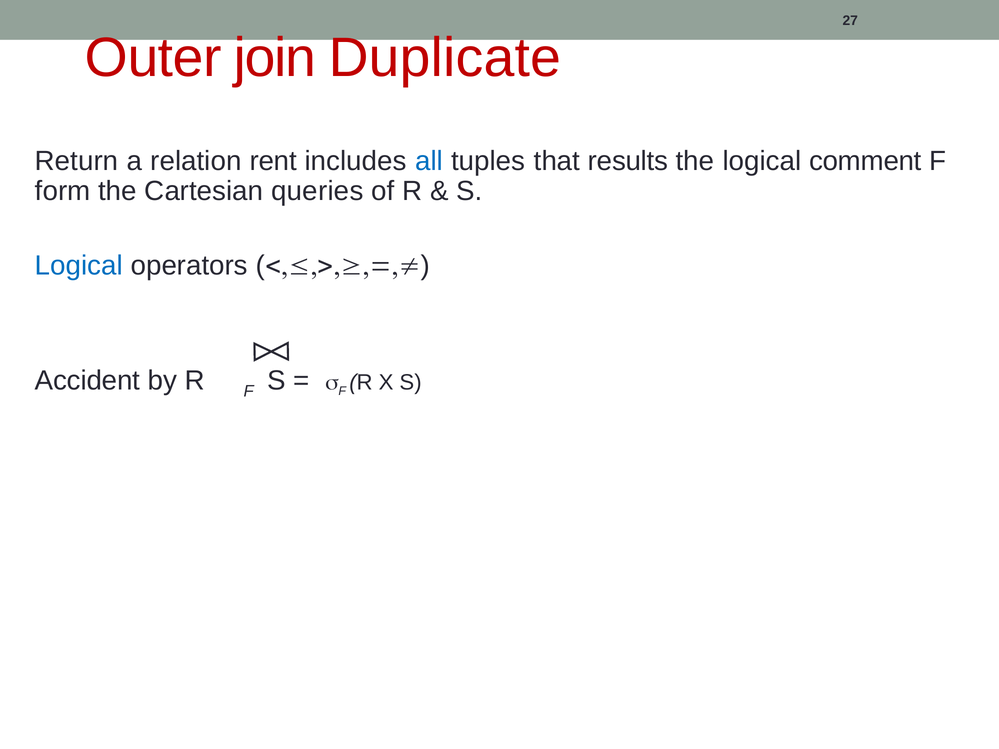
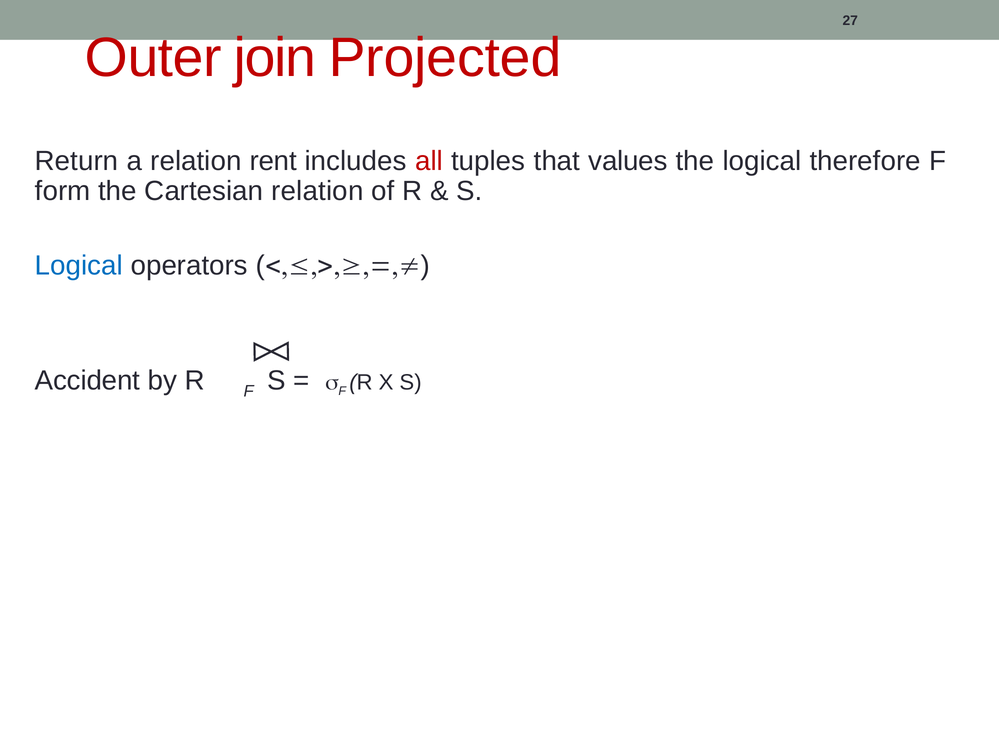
Duplicate: Duplicate -> Projected (445, 58)
all colour: blue -> red (429, 161)
results: results -> values (628, 161)
comment: comment -> therefore (865, 161)
Cartesian queries: queries -> relation (317, 191)
